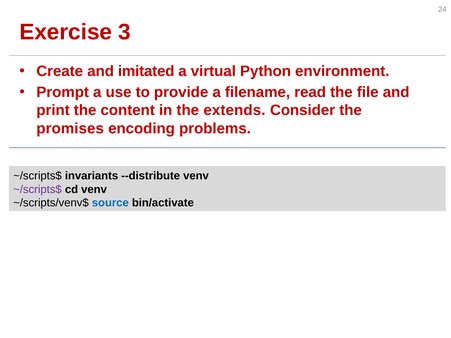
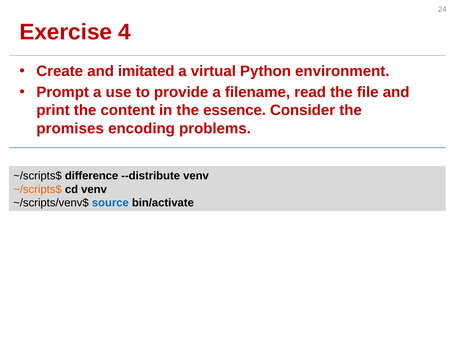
3: 3 -> 4 (125, 32)
extends: extends -> essence (235, 110)
invariants: invariants -> difference (92, 176)
~/scripts$ colour: purple -> orange (38, 189)
